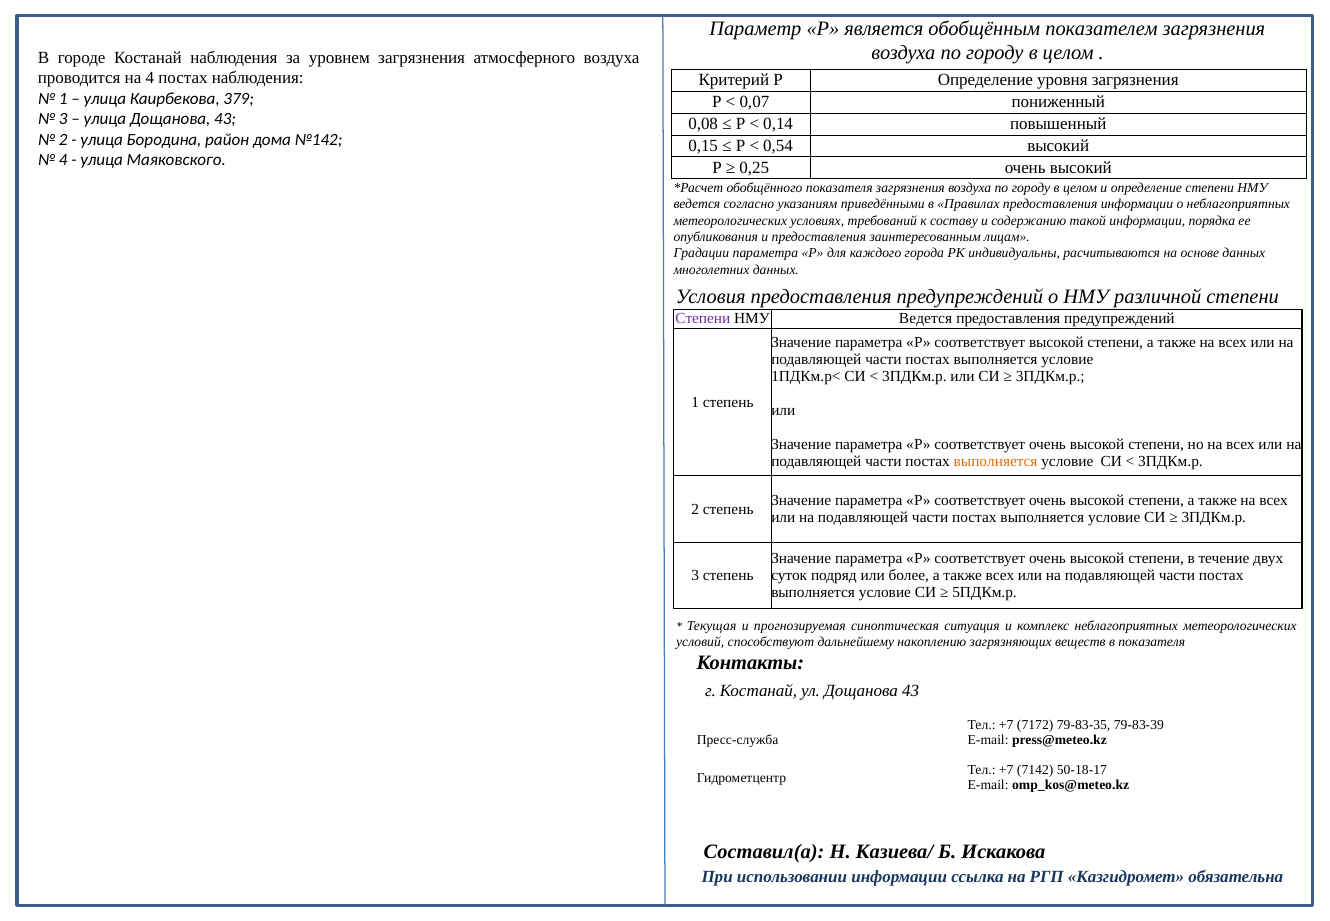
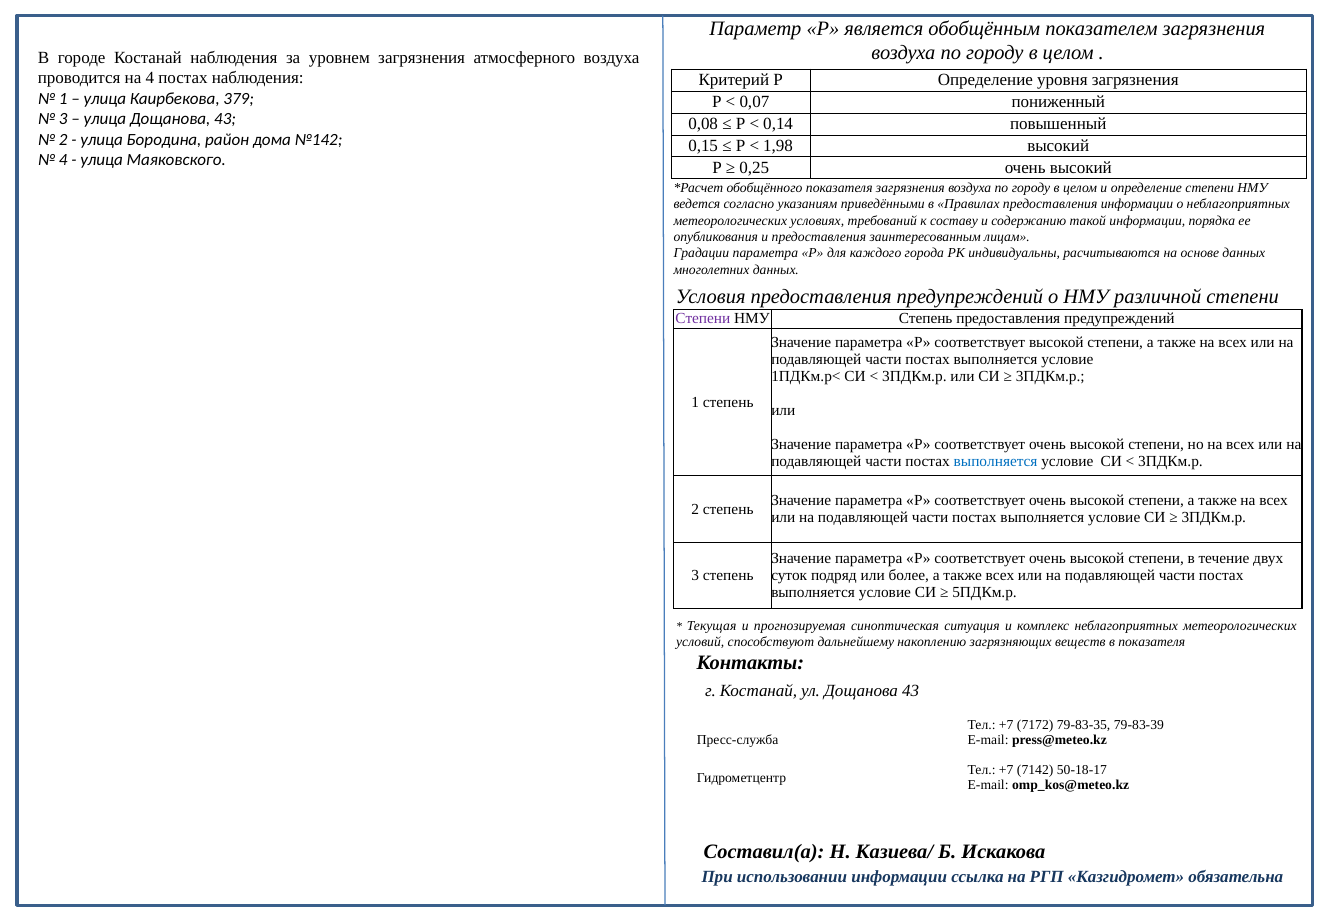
0,54: 0,54 -> 1,98 (778, 146)
Ведется: Ведется -> Степень (926, 319)
выполняется colour: orange -> blue (996, 461)
